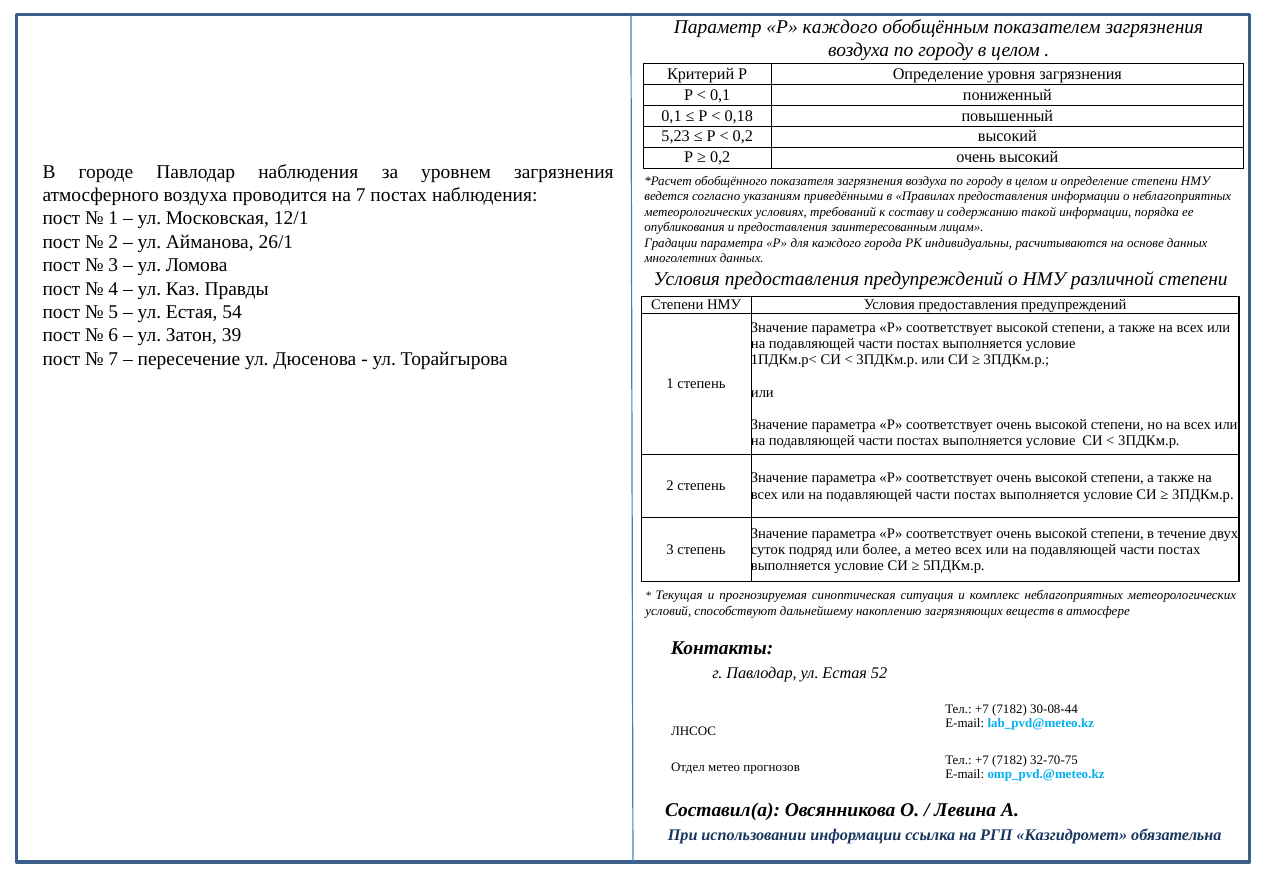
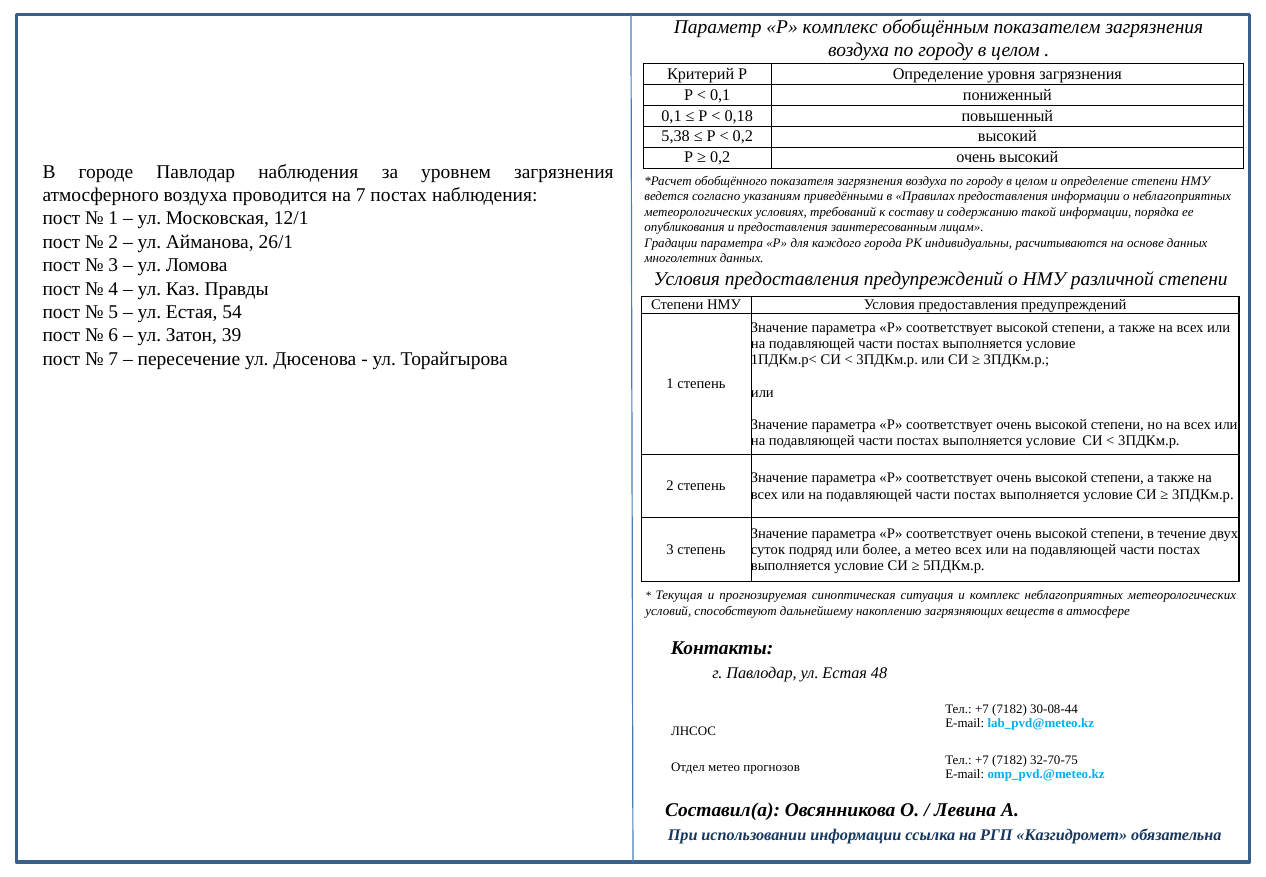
Р каждого: каждого -> комплекс (840, 27)
5,23: 5,23 -> 5,38 (676, 137)
52: 52 -> 48 (879, 673)
